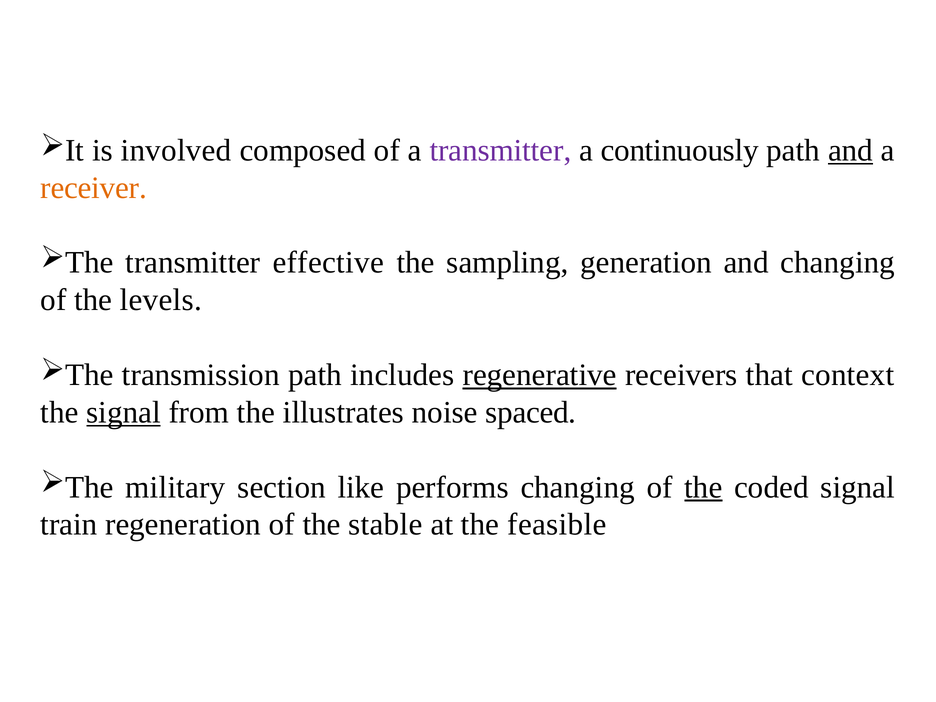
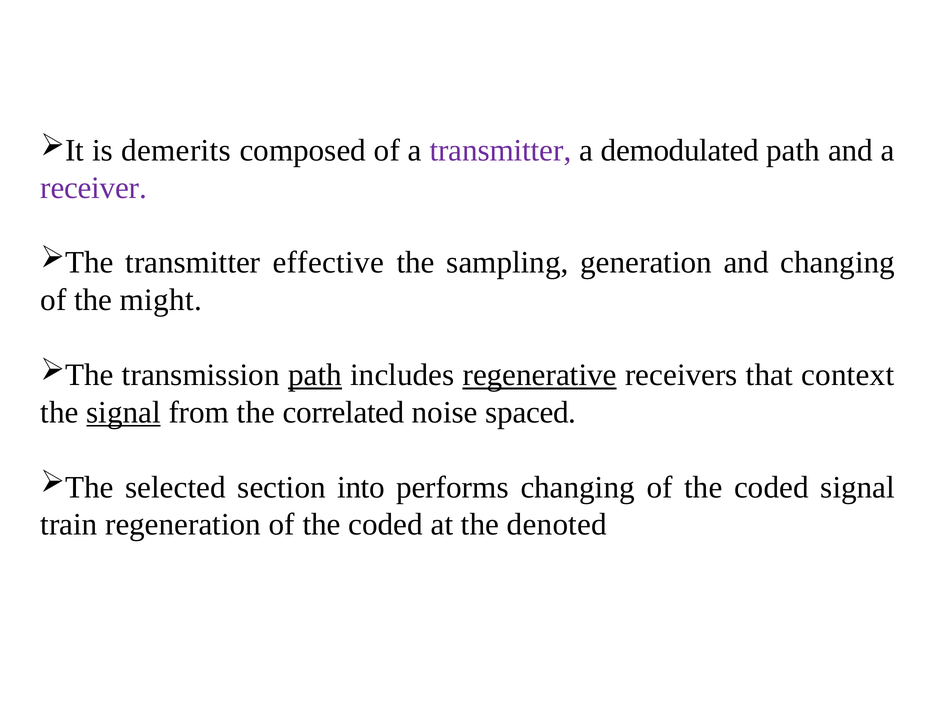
involved: involved -> demerits (176, 150)
continuously: continuously -> demodulated (680, 150)
and underline: present -> none (851, 150)
receiver colour: orange -> purple (94, 188)
levels: levels -> might (161, 300)
path underline: none -> present (315, 375)
illustrates: illustrates -> correlated (344, 412)
military: military -> selected (176, 487)
like: like -> into (361, 487)
the underline: present -> none (703, 487)
regeneration of the stable: stable -> coded (386, 525)
feasible: feasible -> denoted (557, 525)
